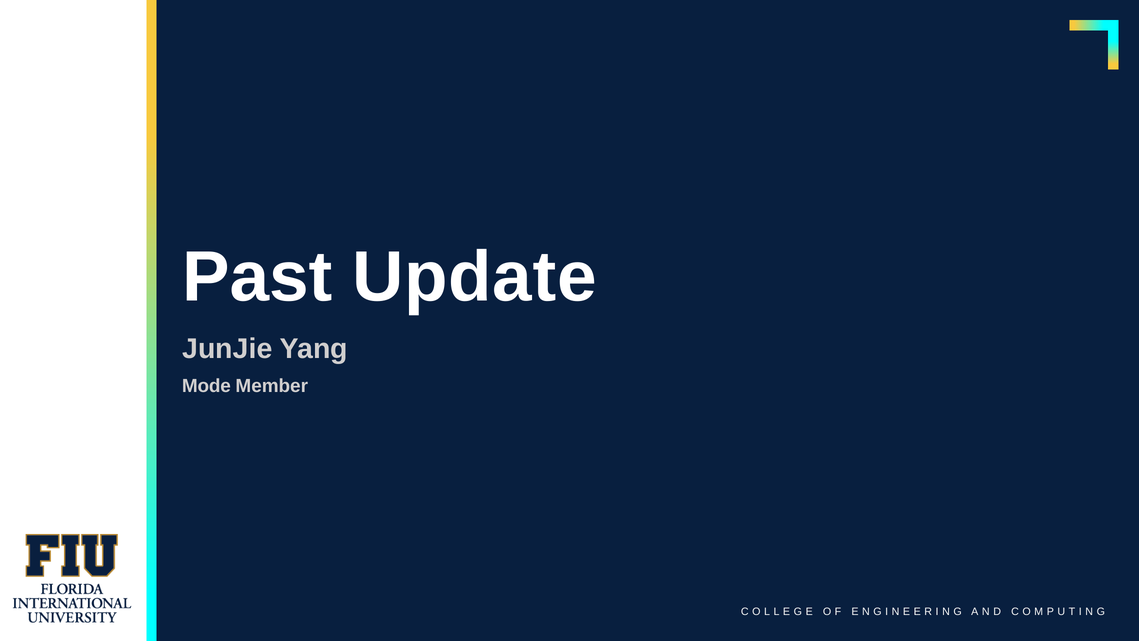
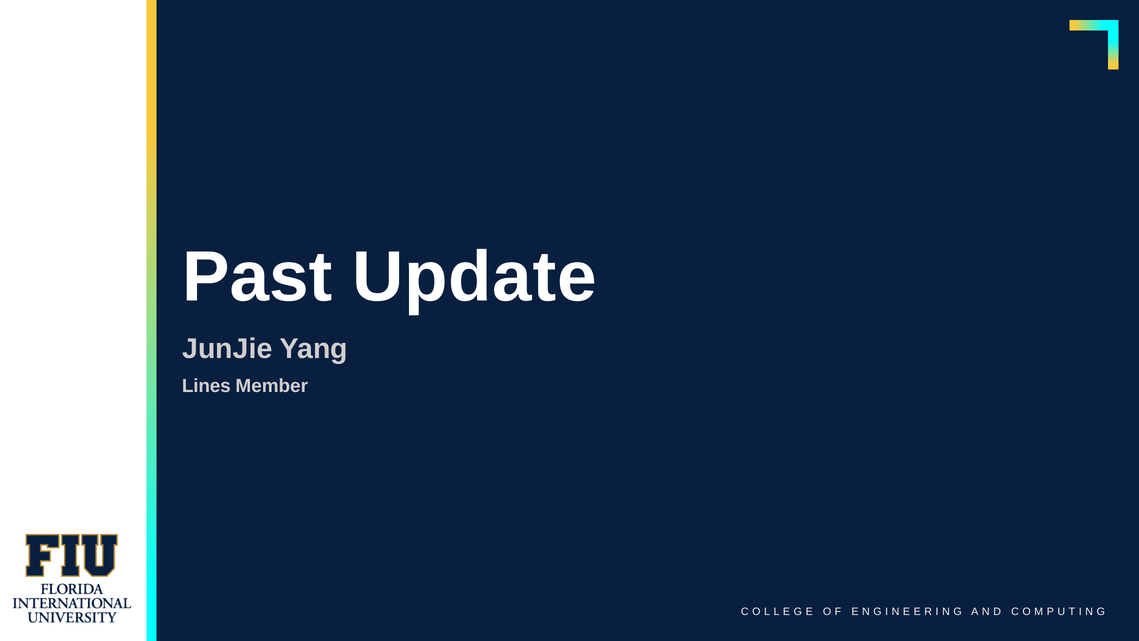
Mode: Mode -> Lines (206, 386)
